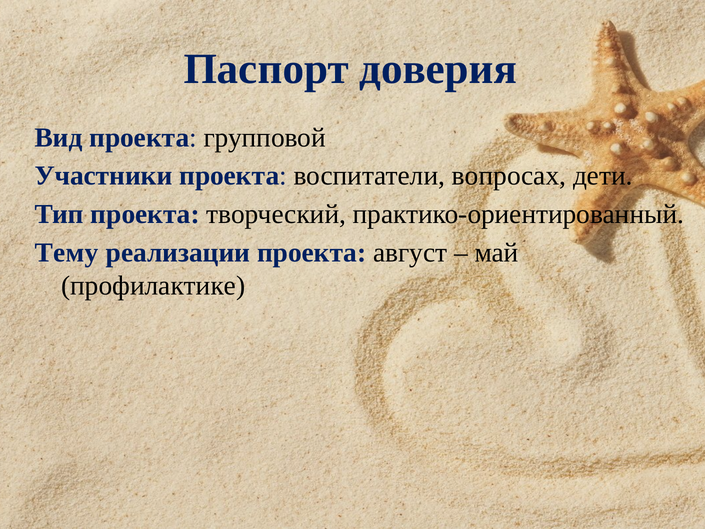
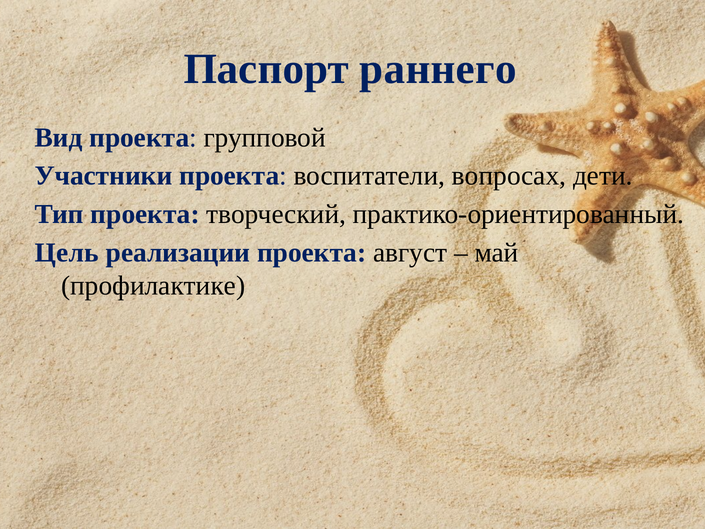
доверия: доверия -> раннего (438, 69)
Тему: Тему -> Цель (67, 252)
